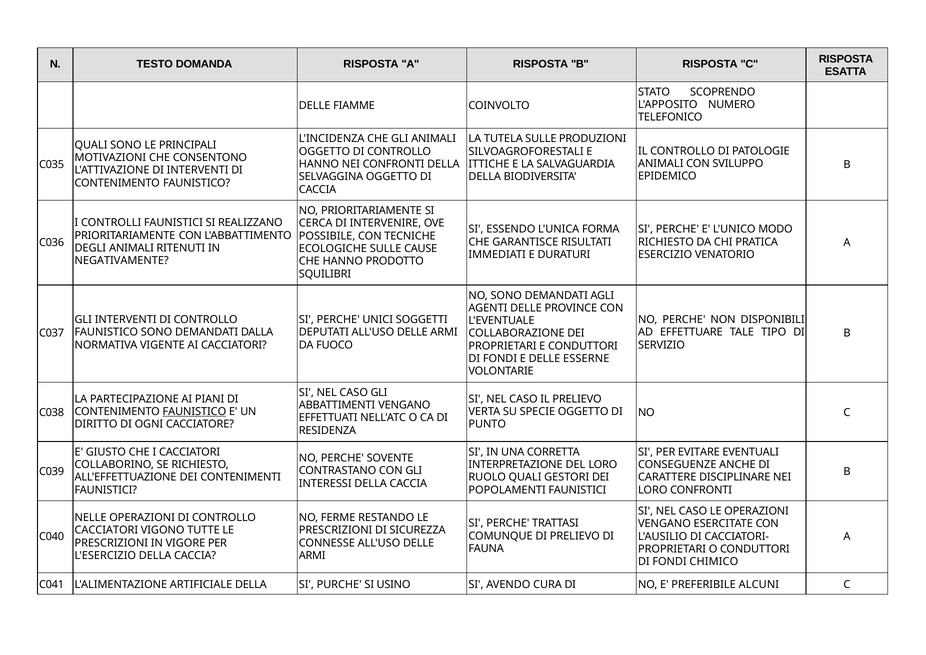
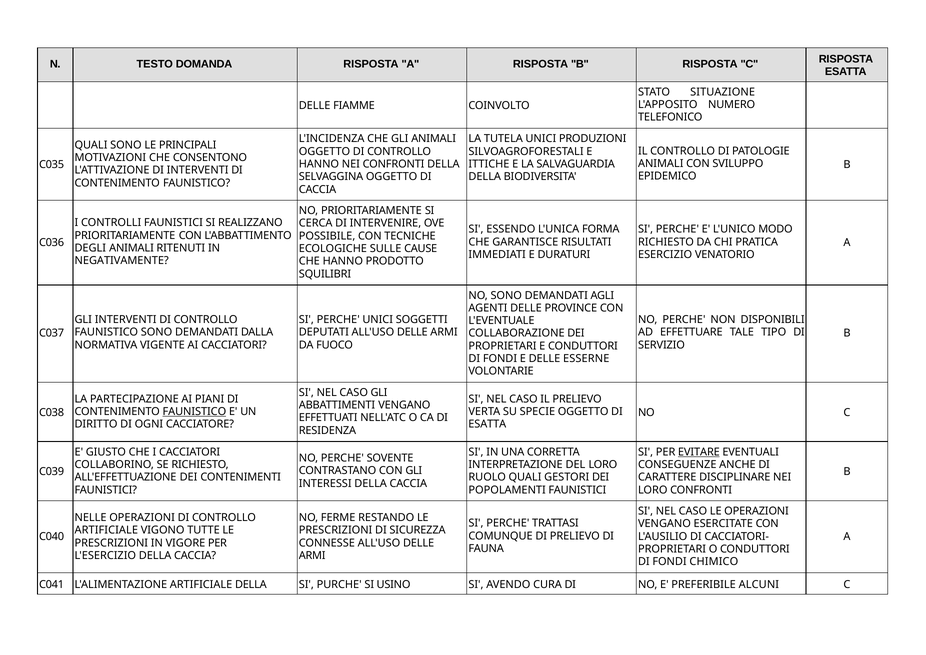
SCOPRENDO: SCOPRENDO -> SITUAZIONE (723, 92)
TUTELA SULLE: SULLE -> UNICI (541, 139)
PUNTO: PUNTO -> ESATTA (487, 424)
EVITARE underline: none -> present (699, 452)
CACCIATORI: CACCIATORI -> ARTIFICIALE (106, 530)
